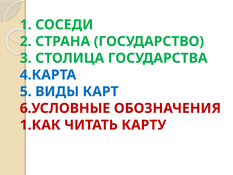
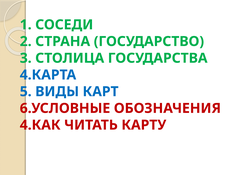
1.КАК: 1.КАК -> 4.КАК (40, 125)
